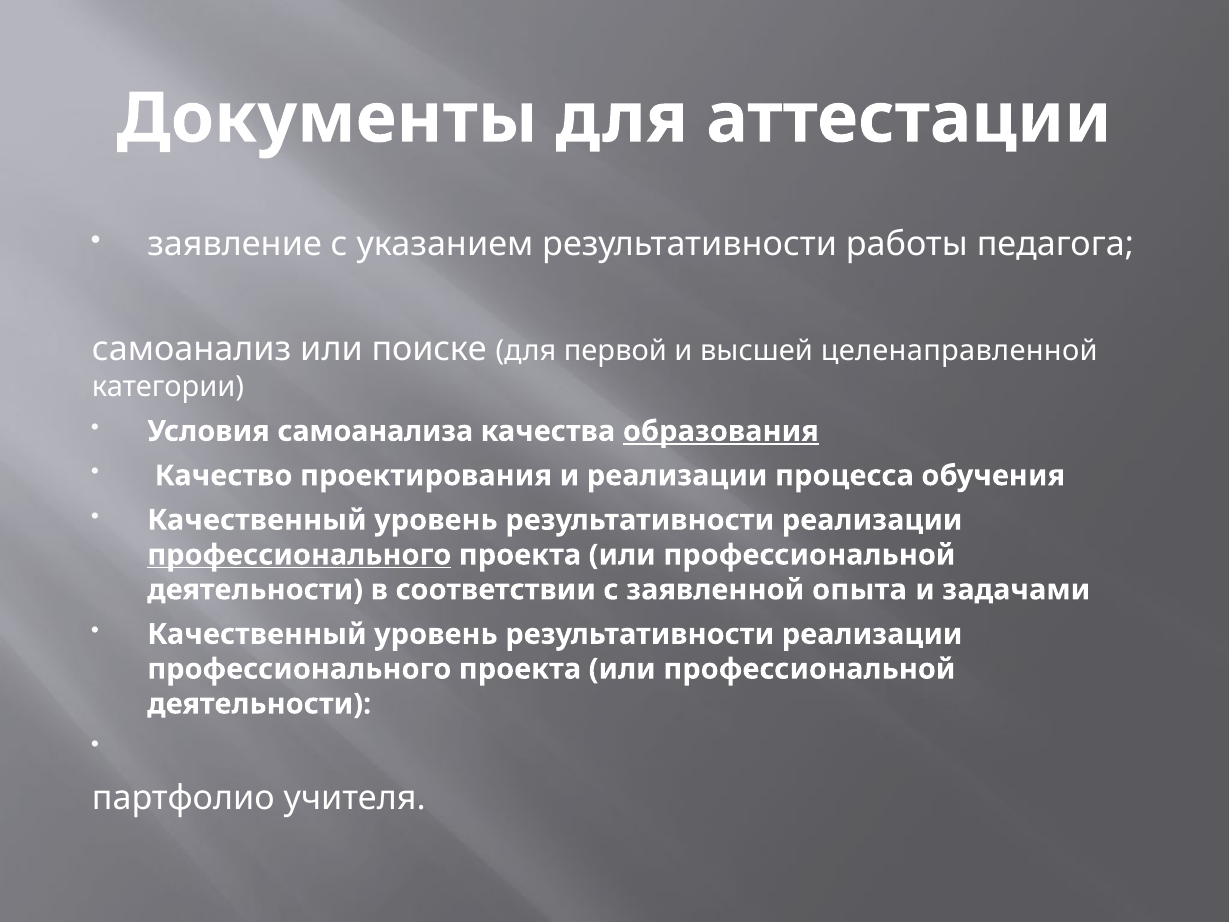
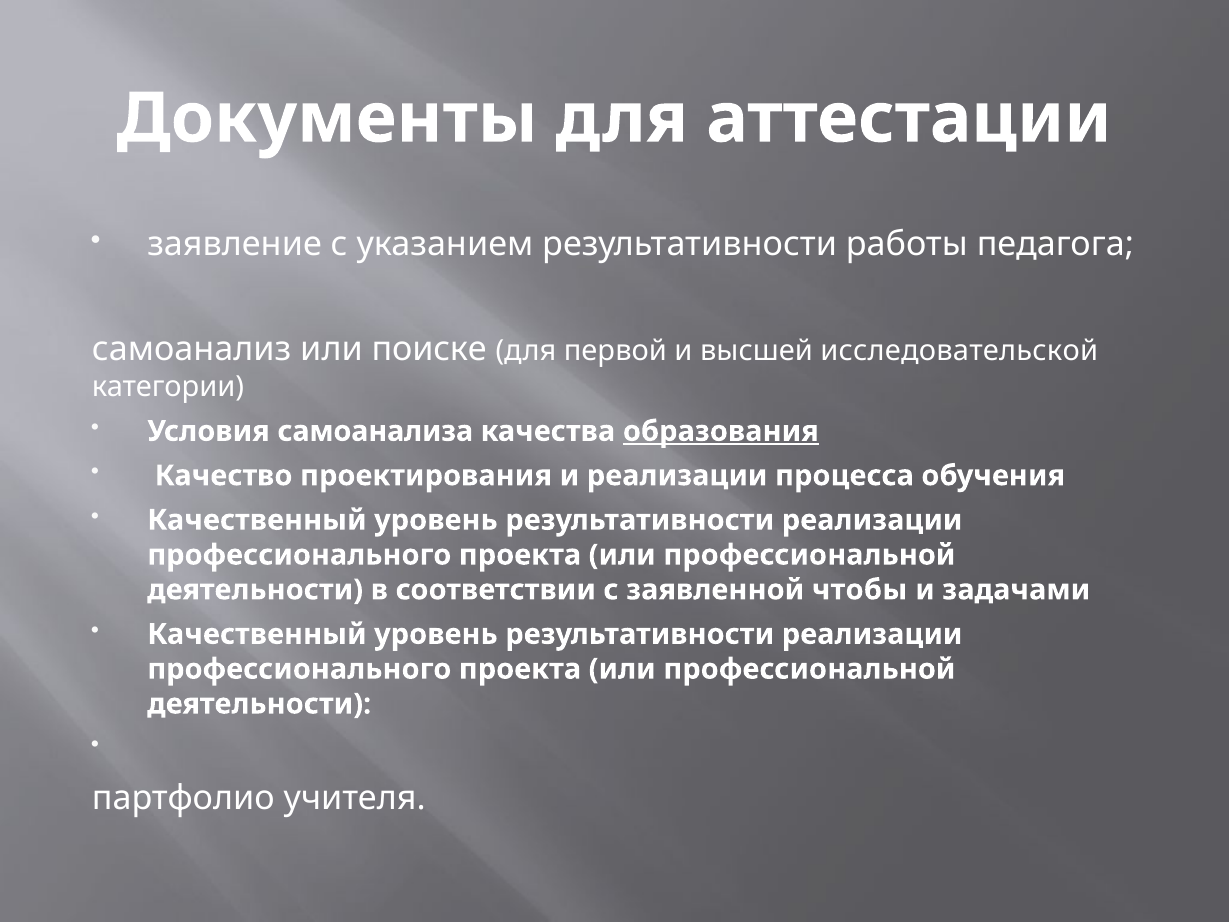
целенаправленной: целенаправленной -> исследовательской (959, 351)
профессионального underline: present -> none (299, 555)
опыта: опыта -> чтобы (859, 590)
